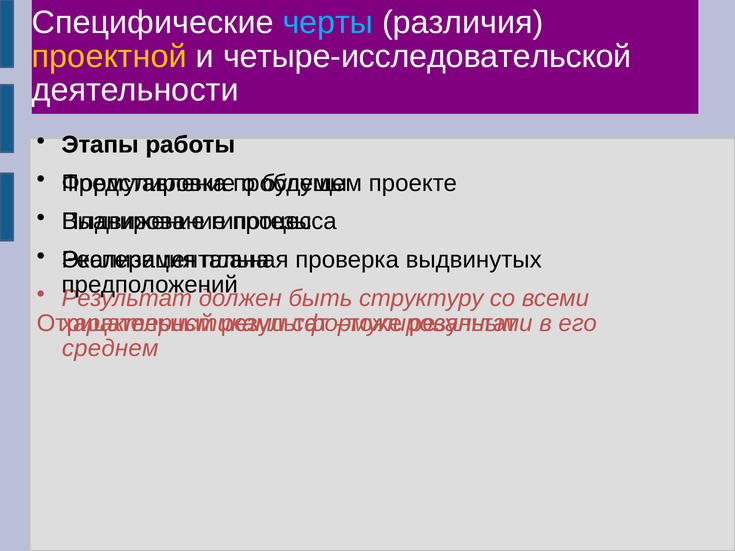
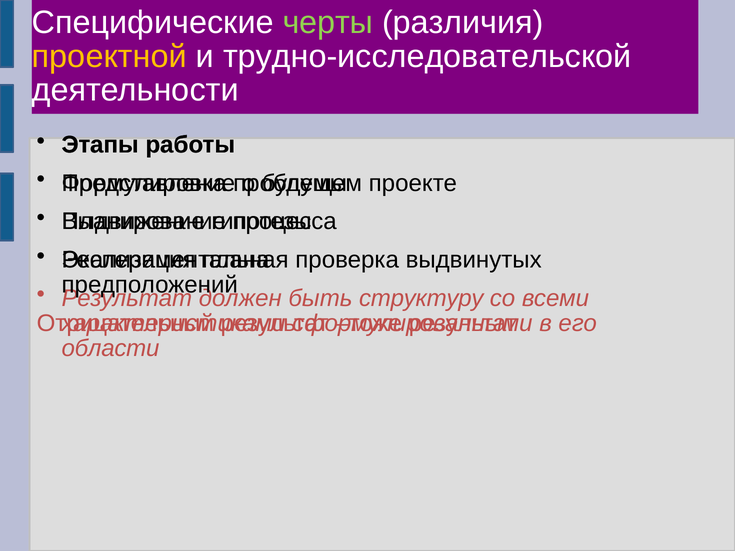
черты colour: light blue -> light green (328, 23)
четыре-исследовательской: четыре-исследовательской -> трудно-исследовательской (427, 56)
среднем: среднем -> области (110, 348)
